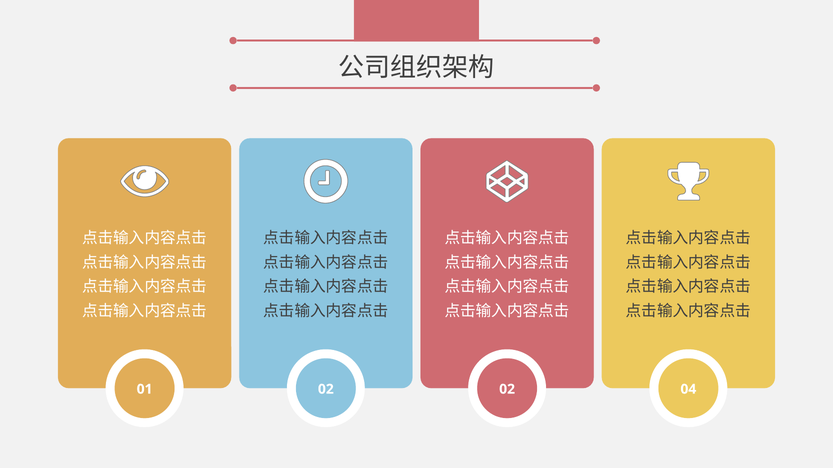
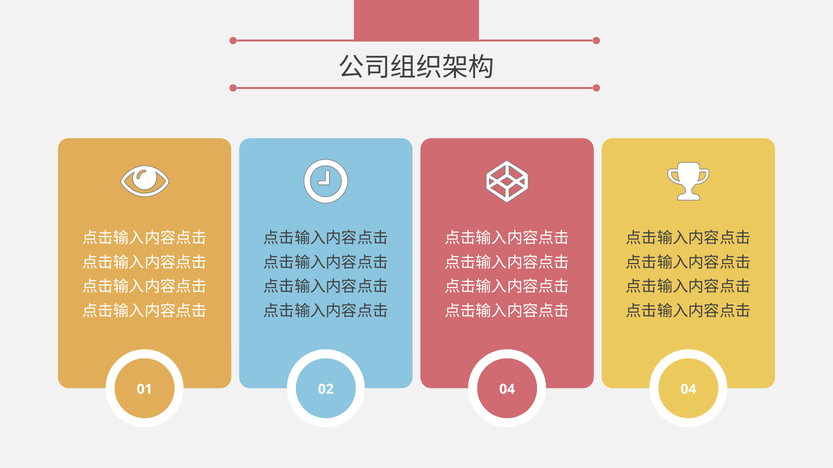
02 02: 02 -> 04 (507, 390)
